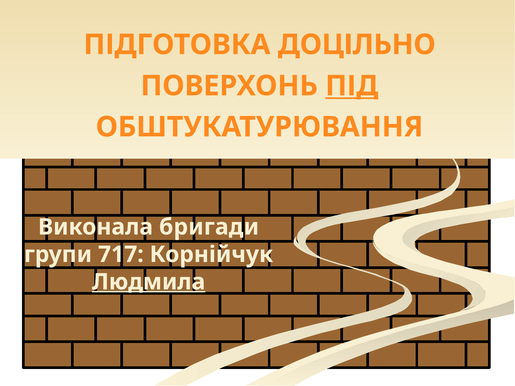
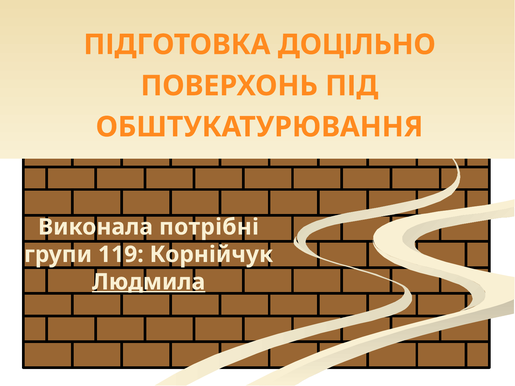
ПІД underline: present -> none (352, 86)
бригади: бригади -> потрібні (209, 227)
717: 717 -> 119 (121, 255)
